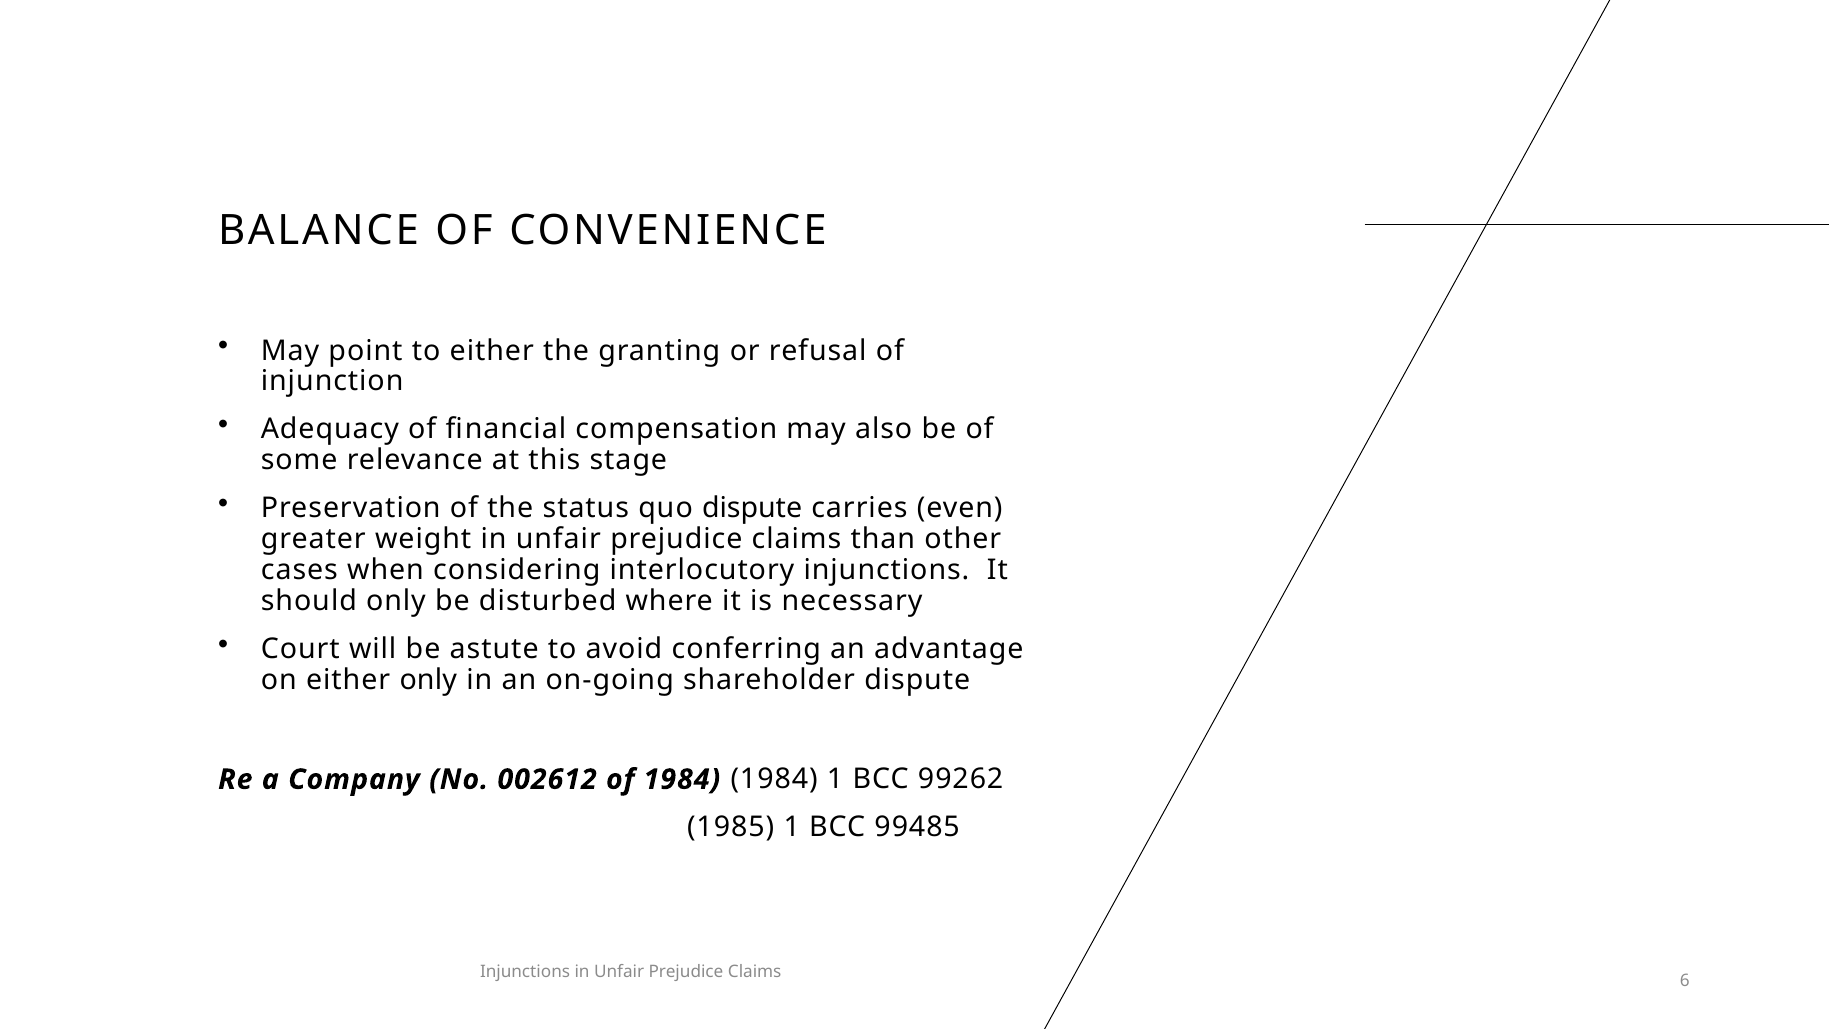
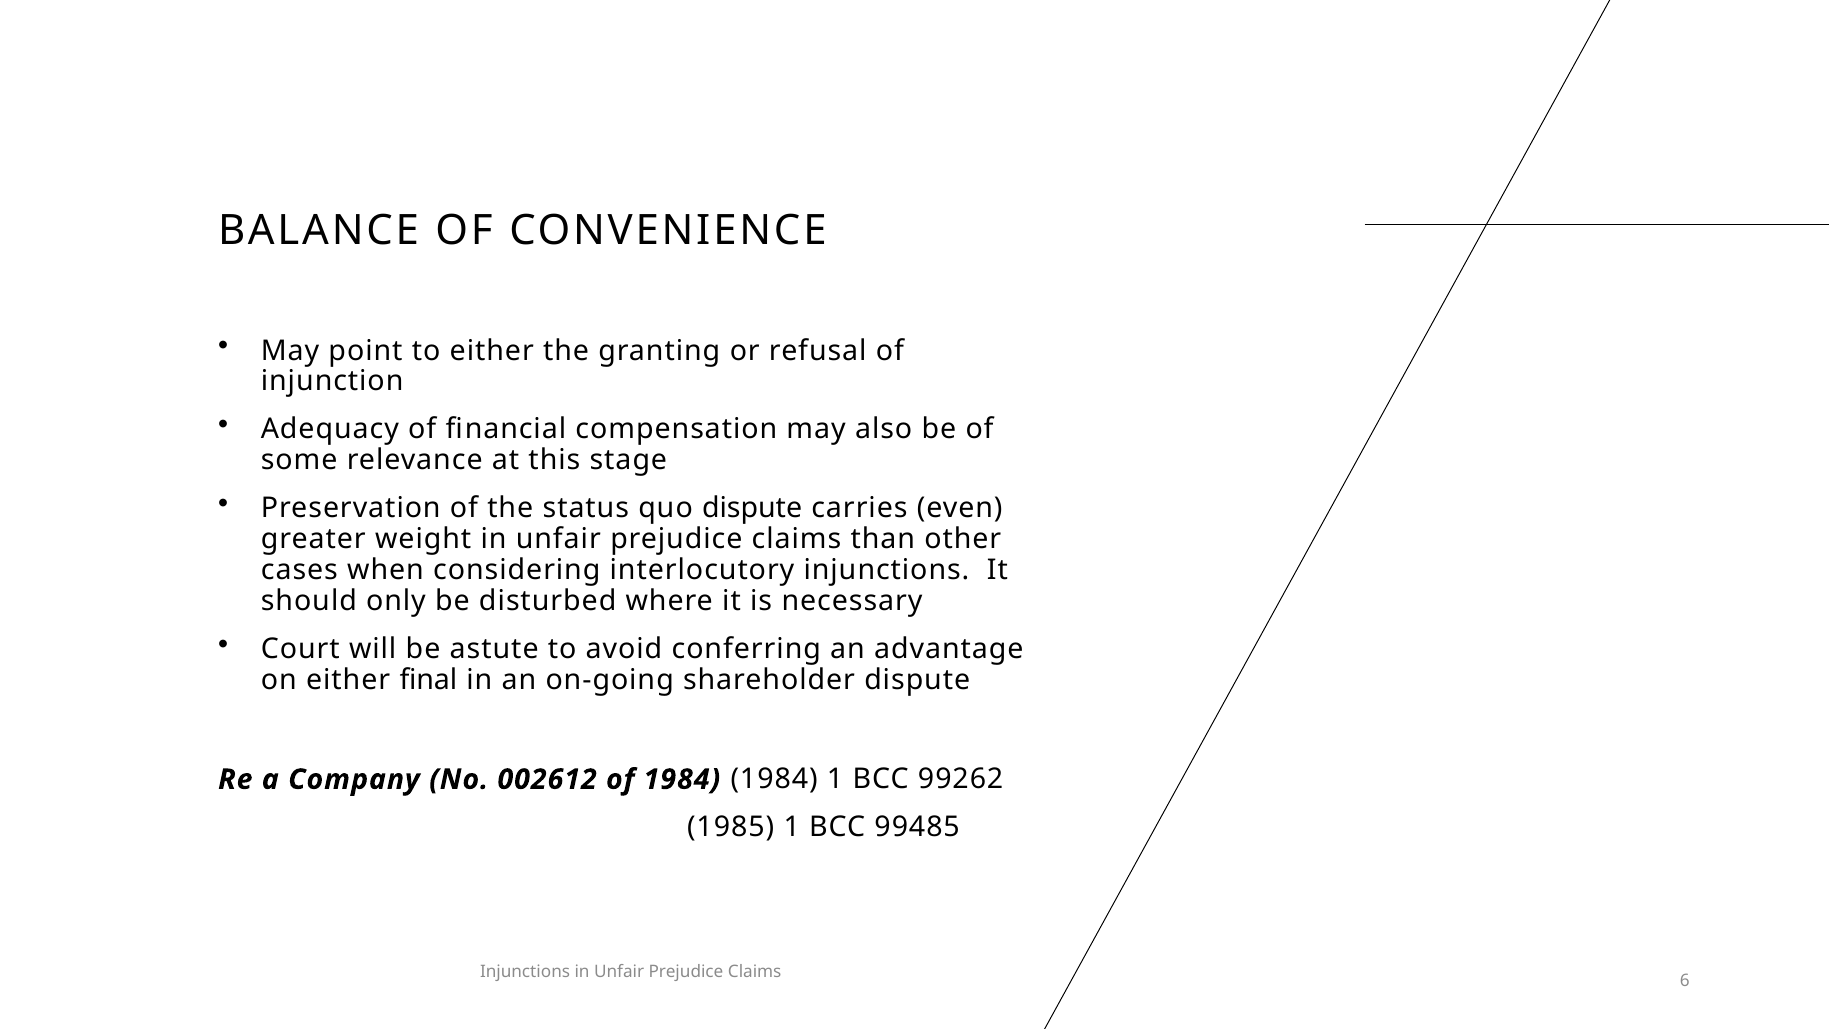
either only: only -> final (428, 680)
